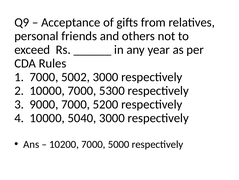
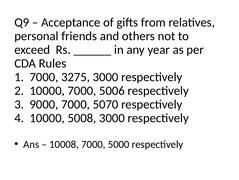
5002: 5002 -> 3275 (76, 77)
5300: 5300 -> 5006 (112, 90)
5200: 5200 -> 5070 (106, 104)
5040: 5040 -> 5008 (82, 118)
10200: 10200 -> 10008 (64, 144)
